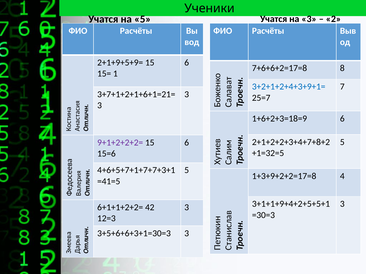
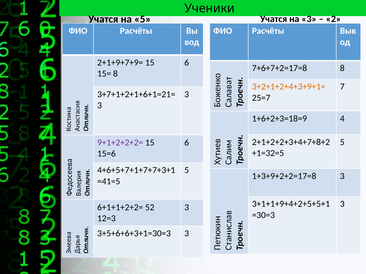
2+1+9+5+9=: 2+1+9+5+9= -> 2+1+9+7+9= (120, 63)
7+6+6+2=17=8: 7+6+6+2=17=8 -> 7+6+7+2=17=8 (280, 68)
15= 1: 1 -> 8 (115, 74)
3+2+1+2+4+3+9+1= colour: blue -> orange (289, 87)
1+6+2+3=18=9 6: 6 -> 4 (342, 119)
1+3+9+2+2=17=8 4: 4 -> 3 (342, 176)
42: 42 -> 52 (150, 208)
